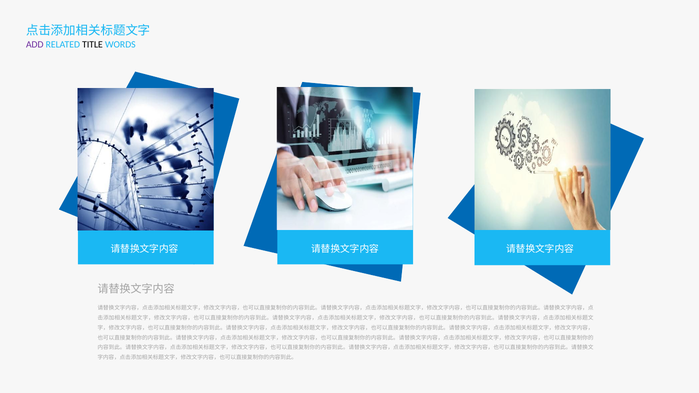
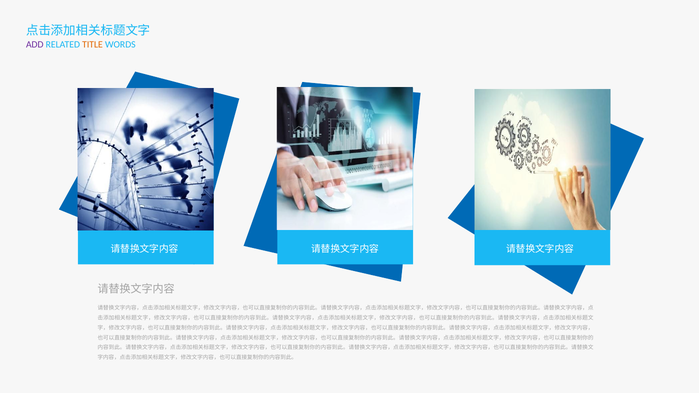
TITLE colour: black -> orange (93, 45)
